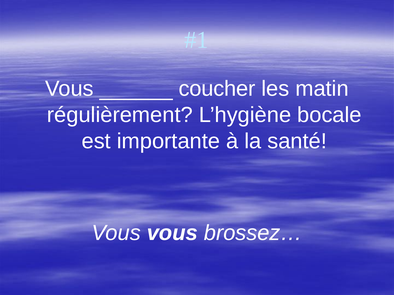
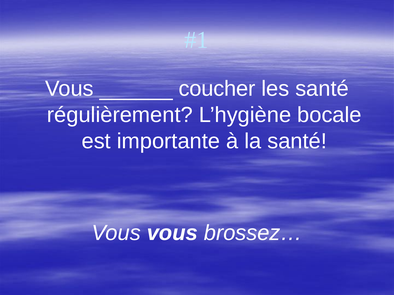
les matin: matin -> santé (322, 89)
